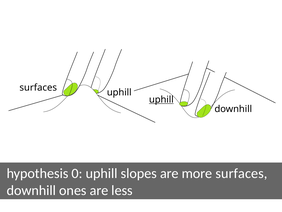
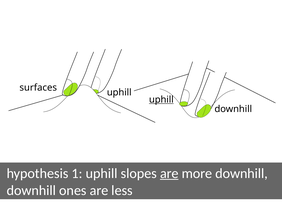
0: 0 -> 1 (77, 173)
are underline: none -> present (169, 173)
more surfaces: surfaces -> downhill (242, 173)
